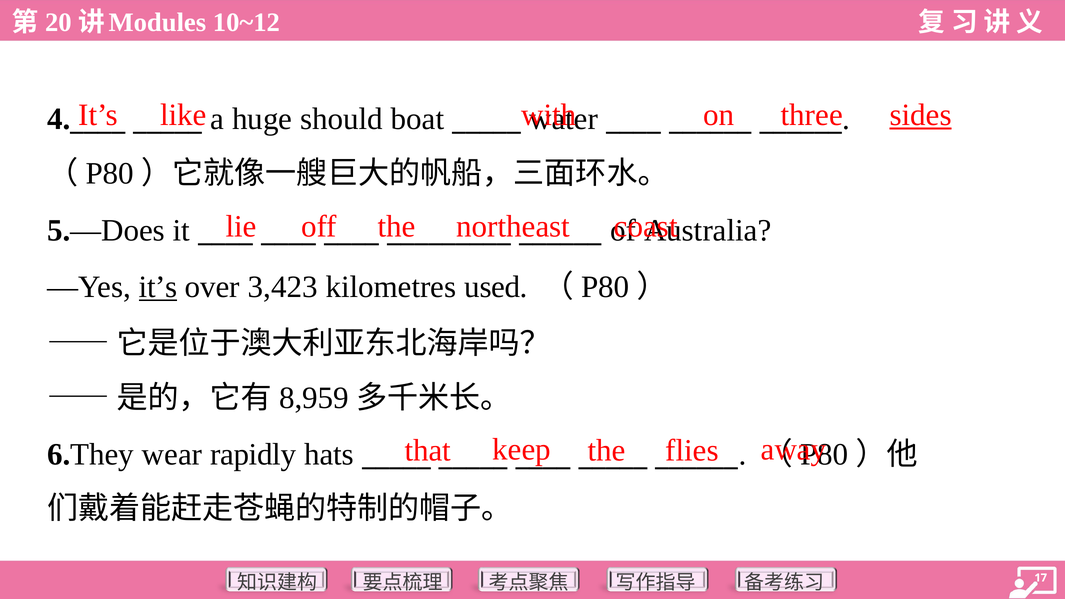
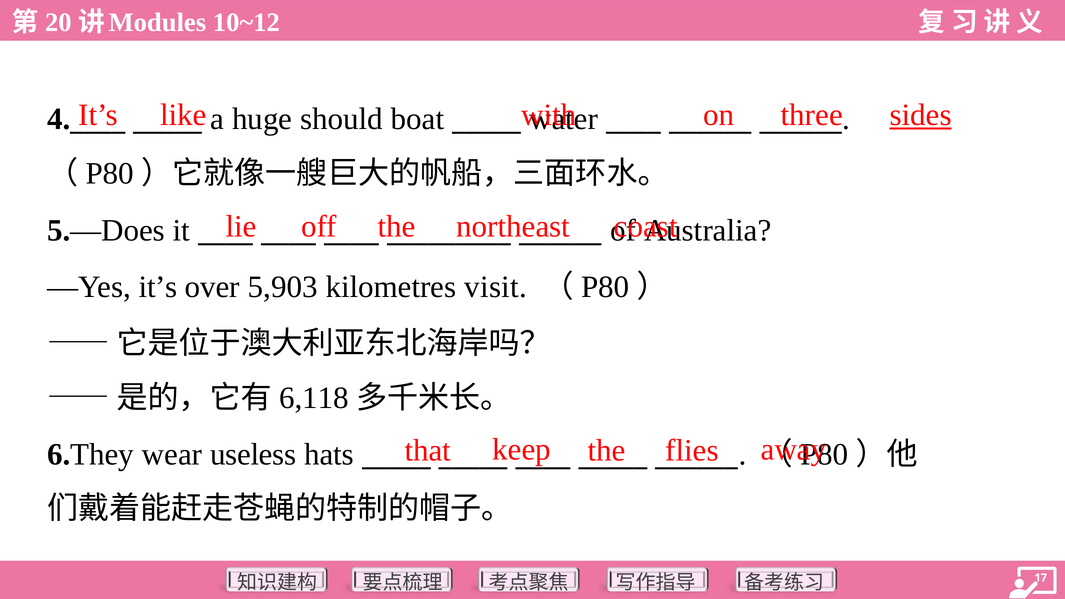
it’s underline: present -> none (158, 287)
3,423: 3,423 -> 5,903 (283, 287)
used: used -> visit (496, 287)
8,959: 8,959 -> 6,118 (314, 398)
rapidly: rapidly -> useless (253, 454)
